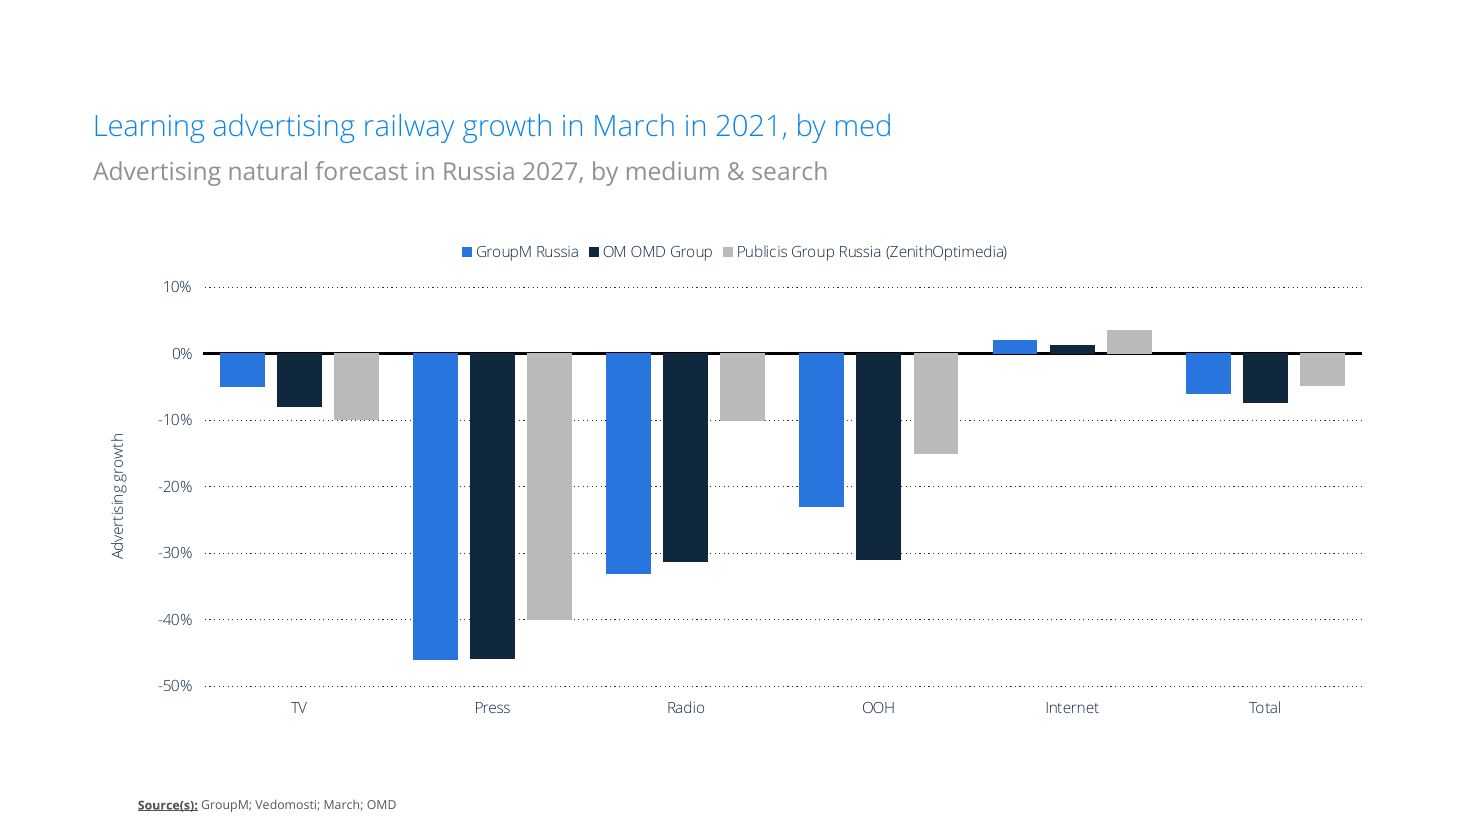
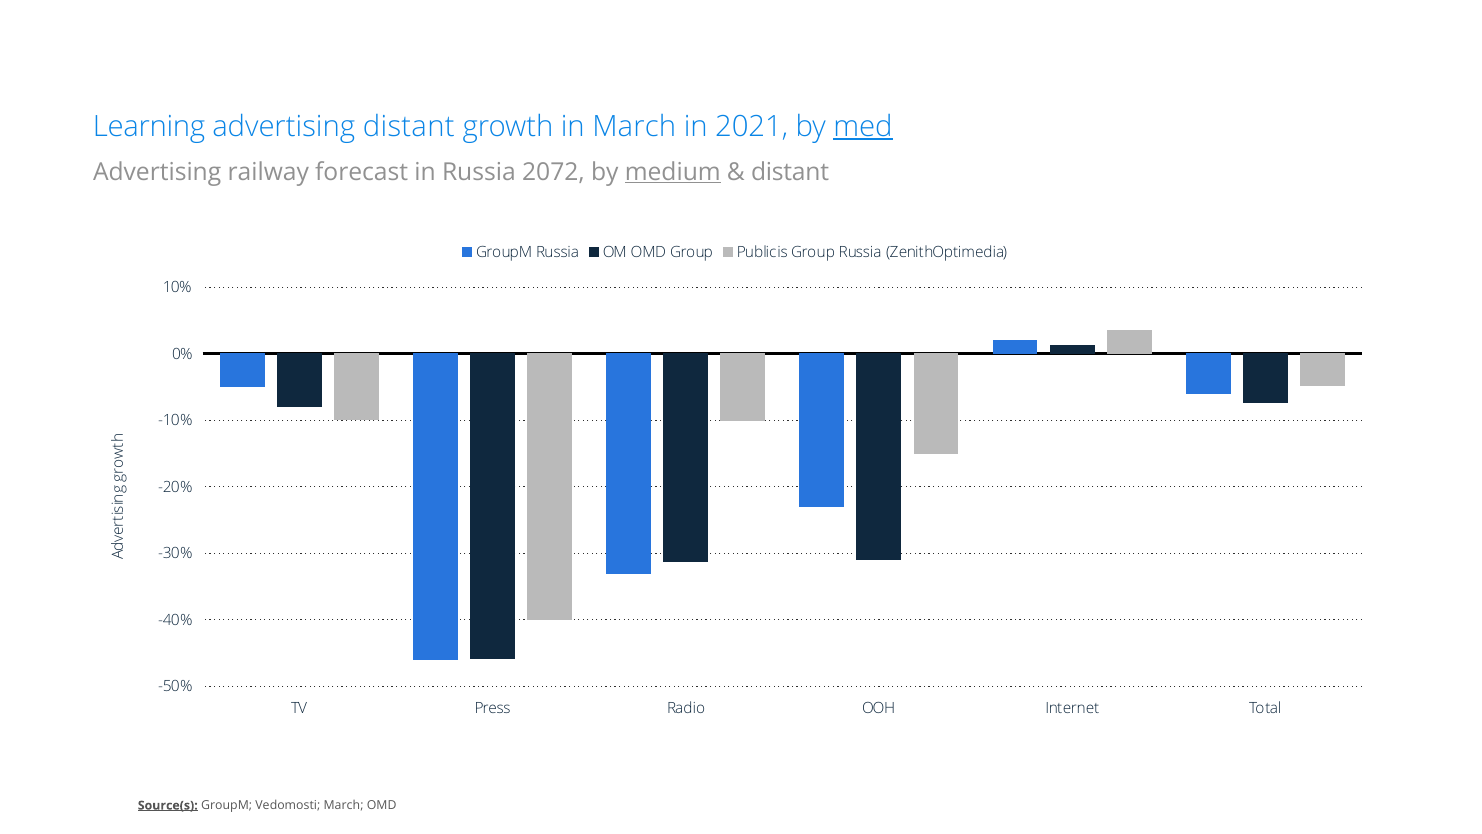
advertising railway: railway -> distant (409, 127)
med underline: none -> present (863, 127)
natural: natural -> railway (268, 172)
2027: 2027 -> 2072 (553, 172)
medium underline: none -> present (673, 172)
search: search -> distant (790, 172)
